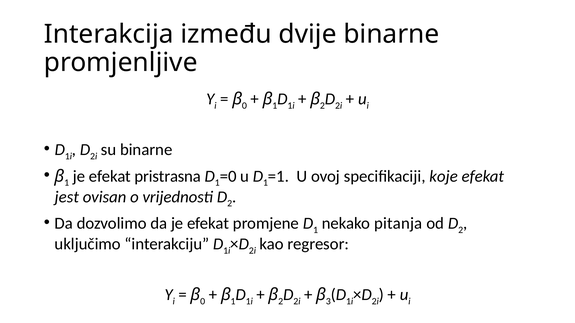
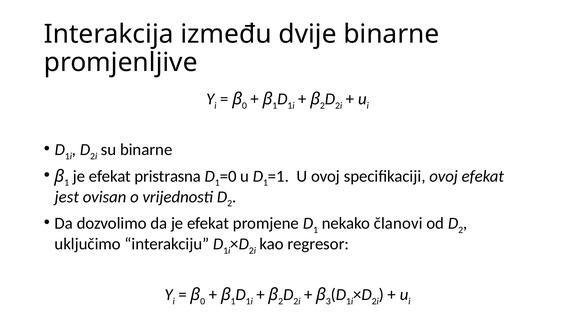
specifikaciji koje: koje -> ovoj (444, 177)
pitanja: pitanja -> članovi (398, 224)
